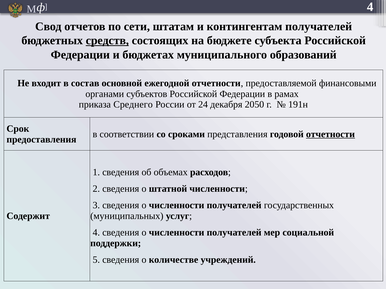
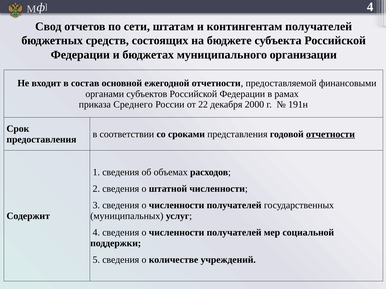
средств underline: present -> none (107, 41)
образований: образований -> организации (303, 55)
24: 24 -> 22 (203, 105)
2050: 2050 -> 2000 (254, 105)
